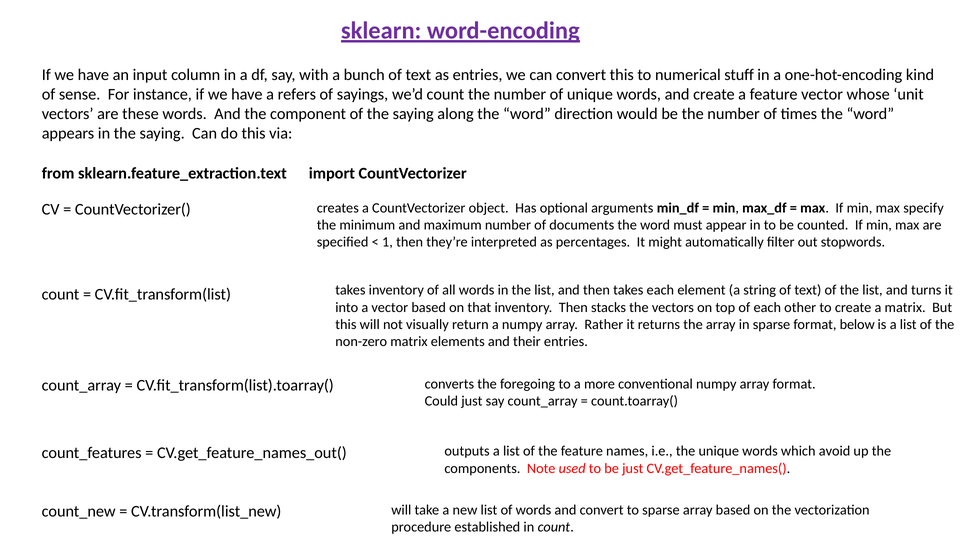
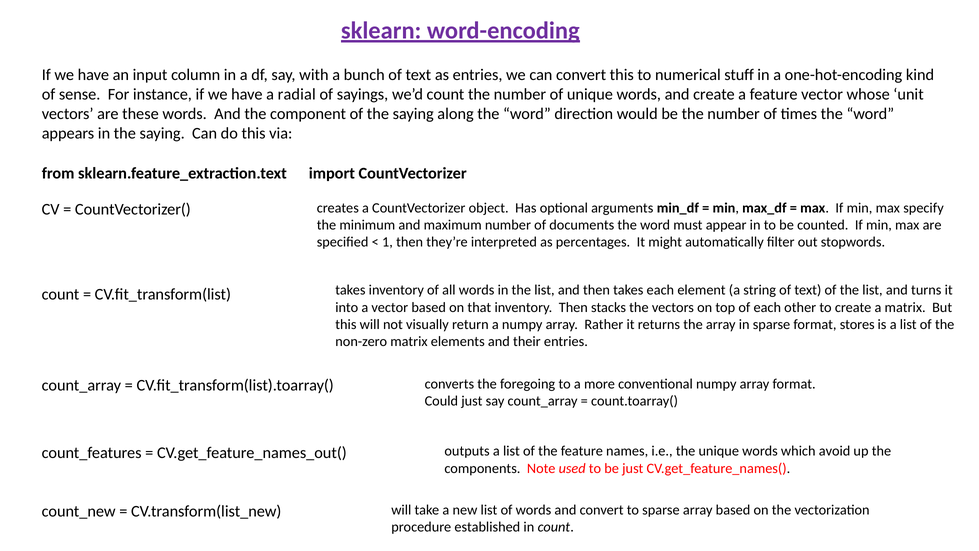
refers: refers -> radial (297, 94)
below: below -> stores (857, 324)
